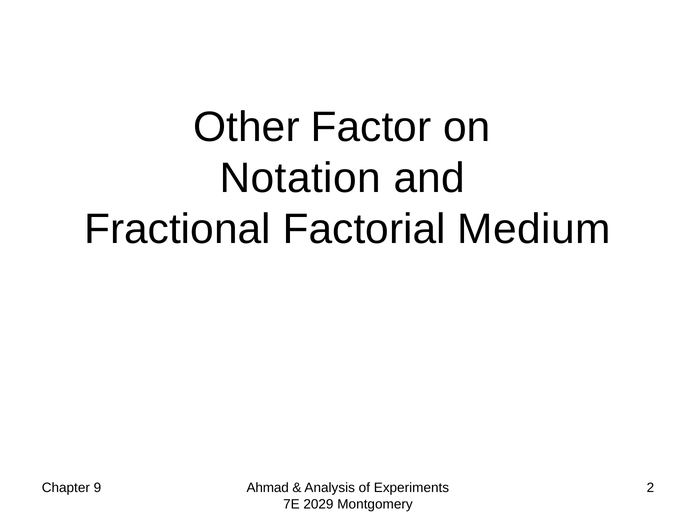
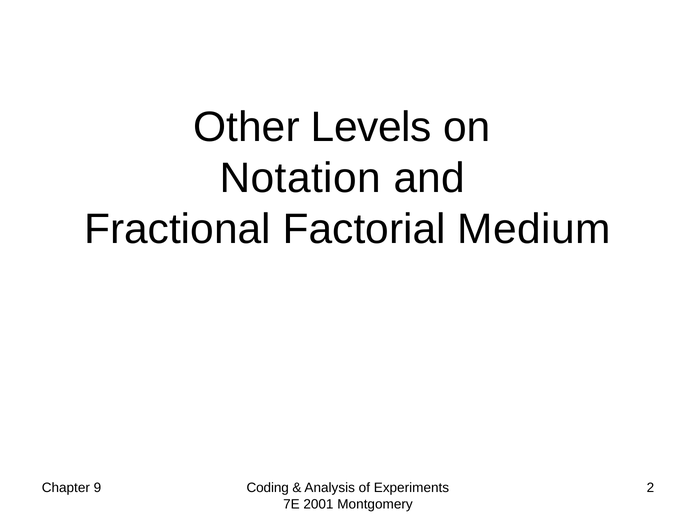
Factor: Factor -> Levels (371, 127)
Ahmad: Ahmad -> Coding (268, 488)
2029: 2029 -> 2001 (318, 504)
